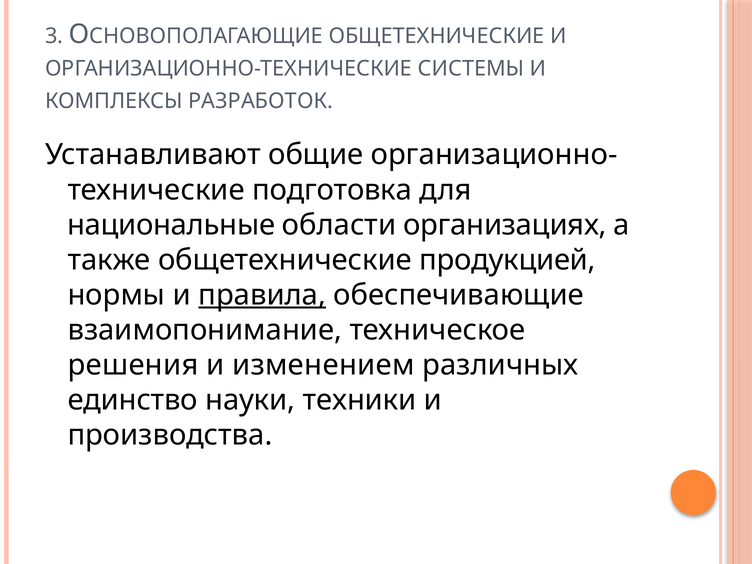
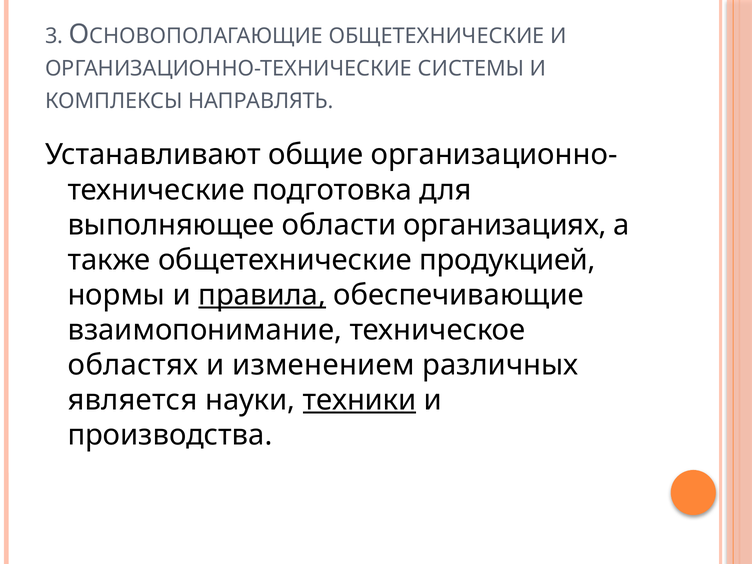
РАЗРАБОТОК: РАЗРАБОТОК -> НАПРАВЛЯТЬ (261, 101)
национальные: национальные -> выполняющее (171, 225)
решения: решения -> областях (133, 365)
единство: единство -> является (132, 400)
техники underline: none -> present (360, 400)
